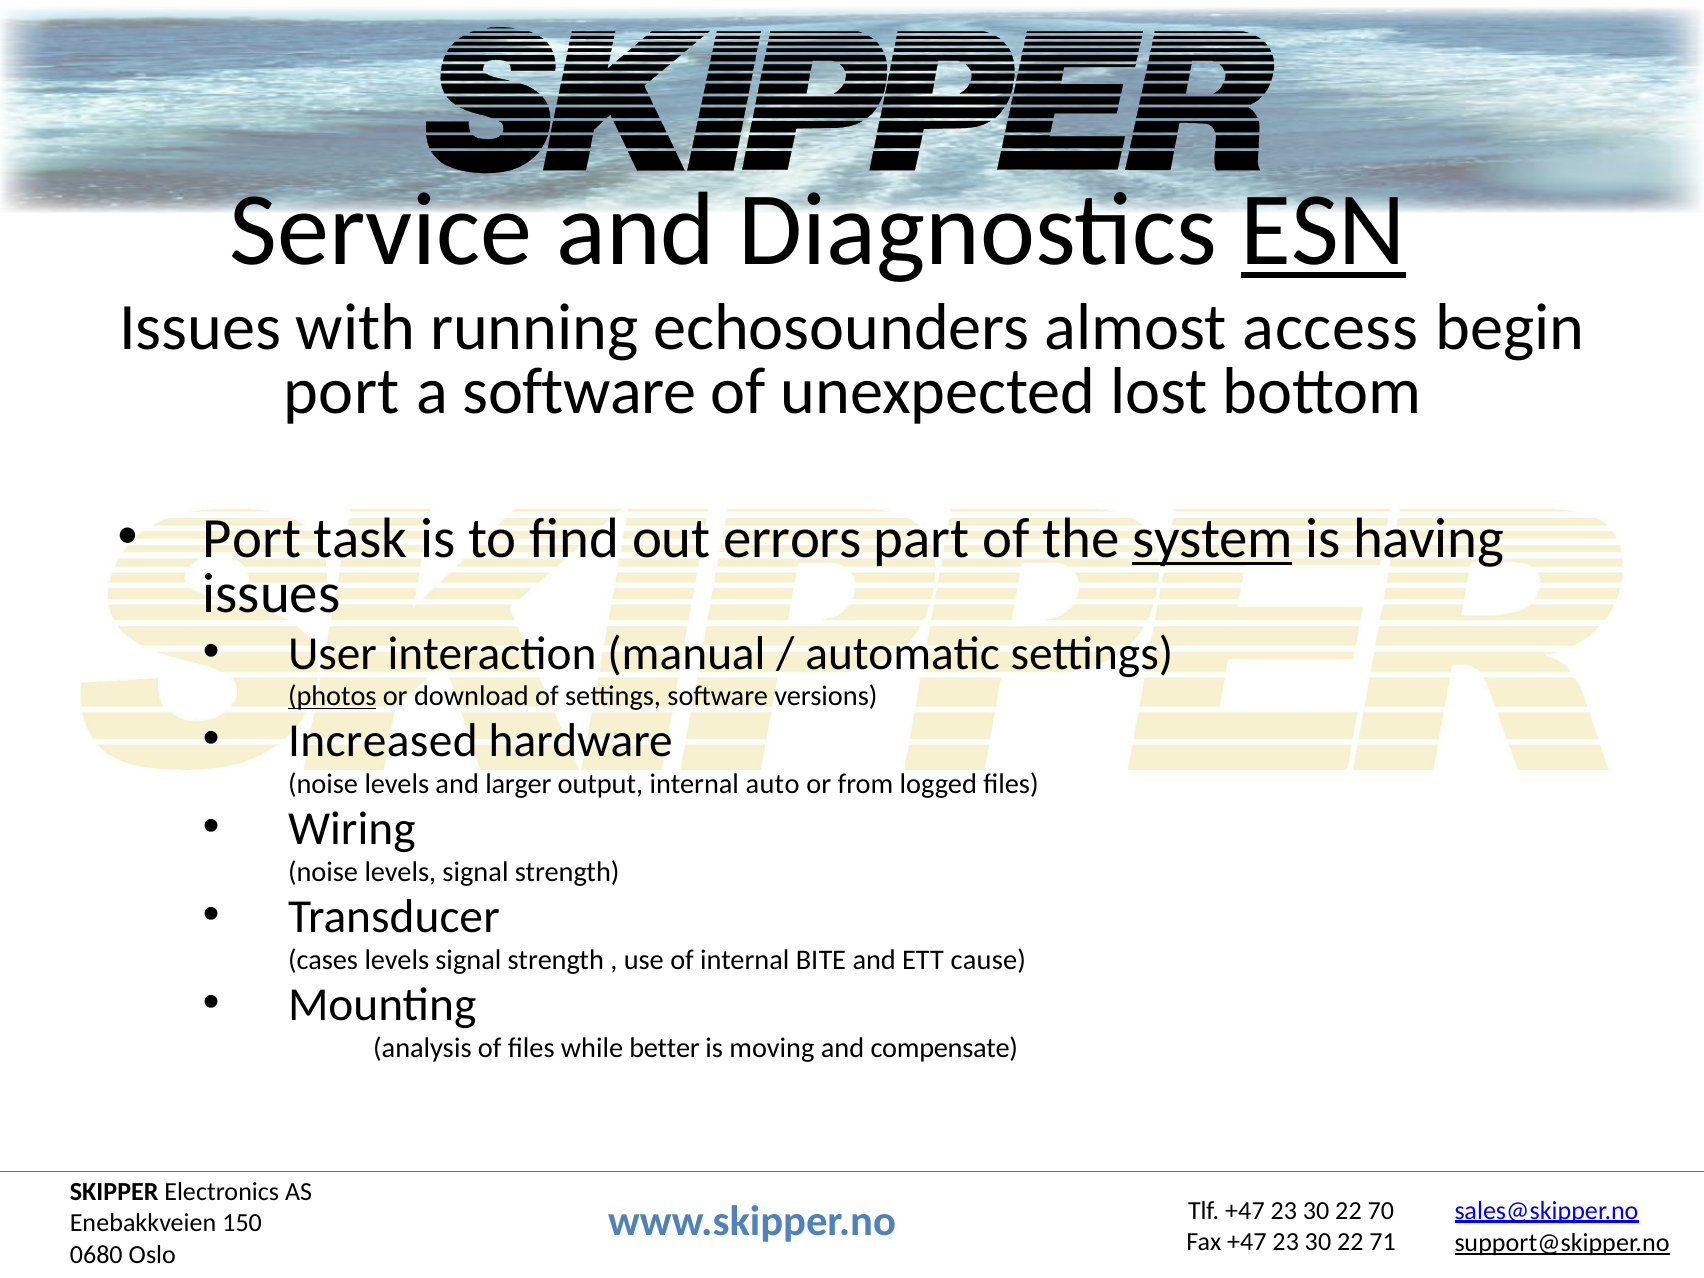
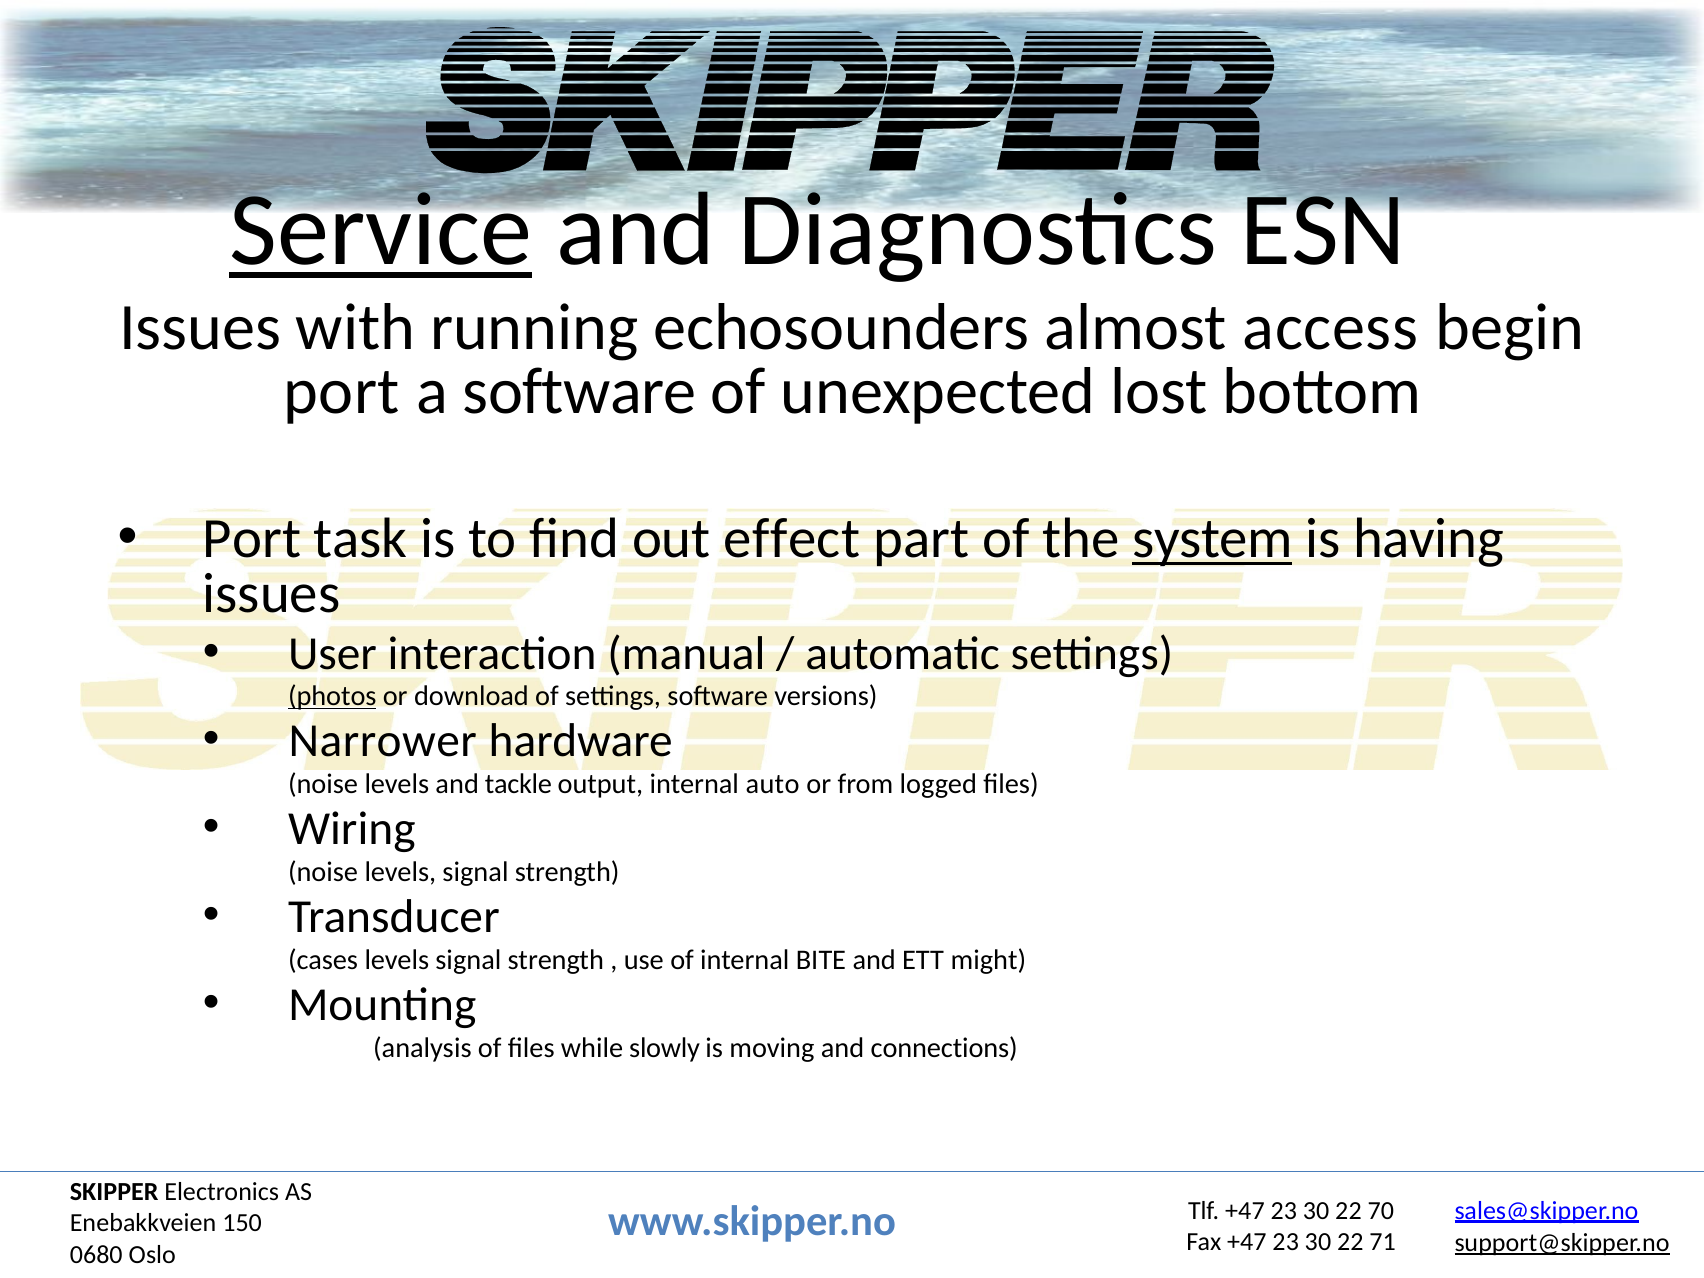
Service underline: none -> present (381, 230)
ESN underline: present -> none (1323, 230)
errors: errors -> effect (792, 539)
Increased: Increased -> Narrower (383, 741)
larger: larger -> tackle (518, 784)
cause: cause -> might (988, 960)
better: better -> slowly (665, 1048)
compensate: compensate -> connections (944, 1048)
